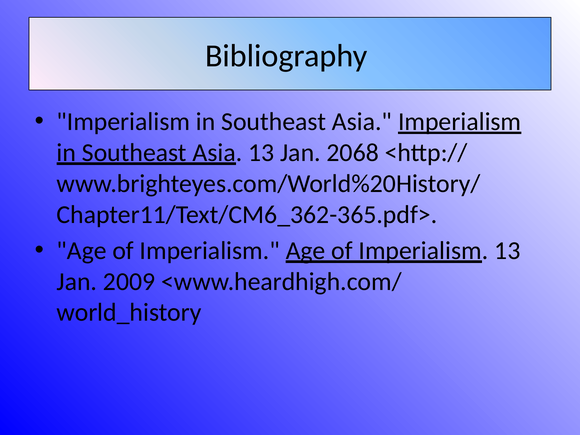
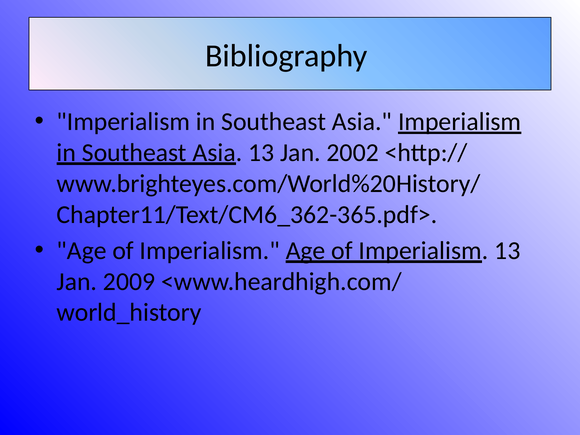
2068: 2068 -> 2002 (353, 153)
